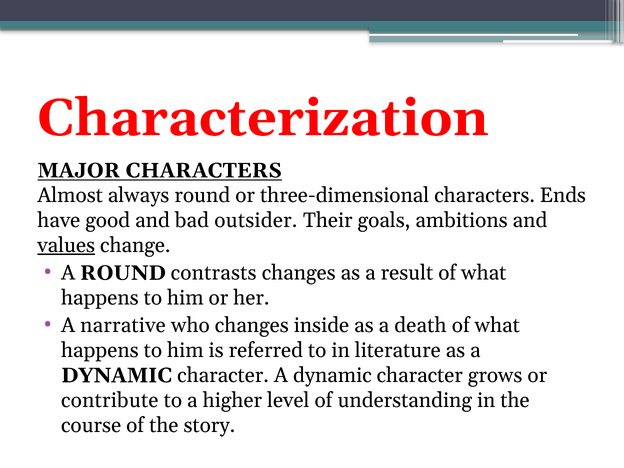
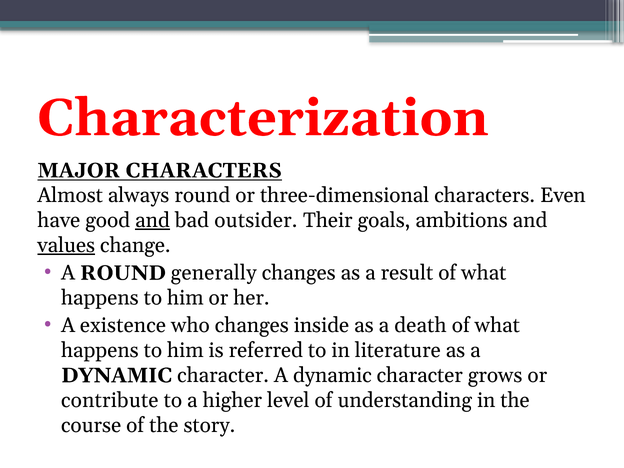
Ends: Ends -> Even (563, 195)
and underline: none -> present (153, 220)
contrasts: contrasts -> generally (214, 273)
narrative: narrative -> existence (123, 325)
